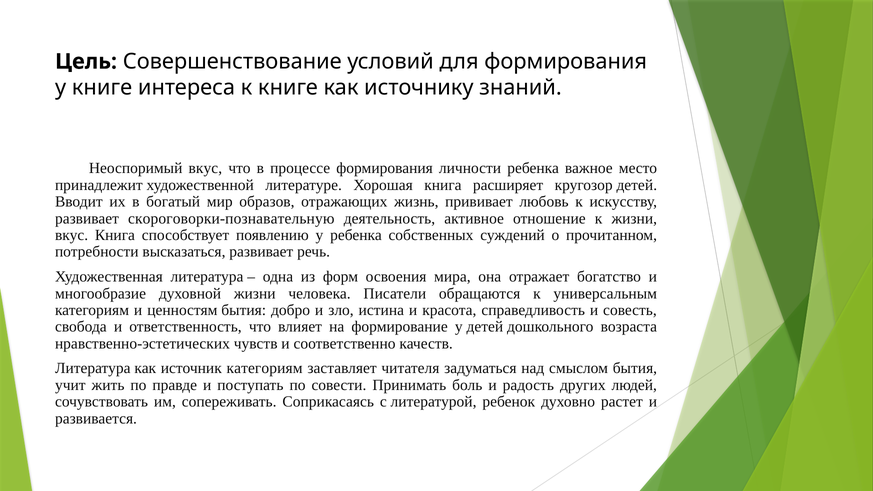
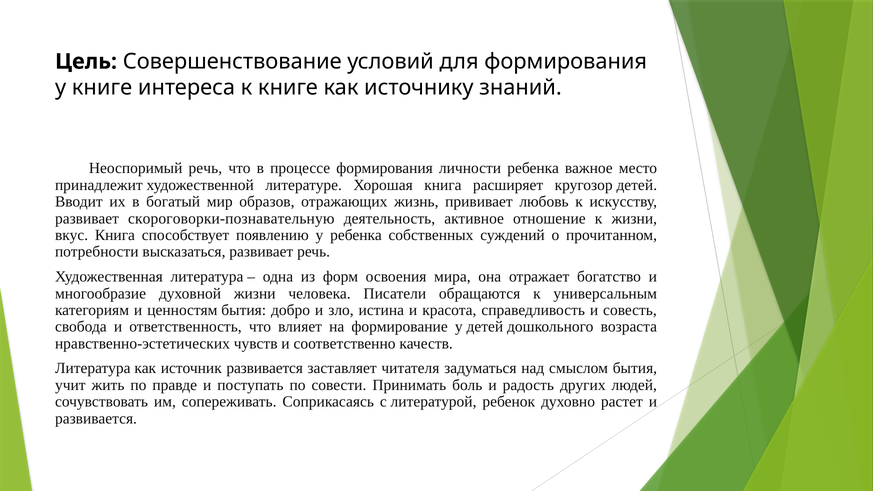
Неоспоримый вкус: вкус -> речь (205, 168)
источник категориям: категориям -> развивается (265, 368)
